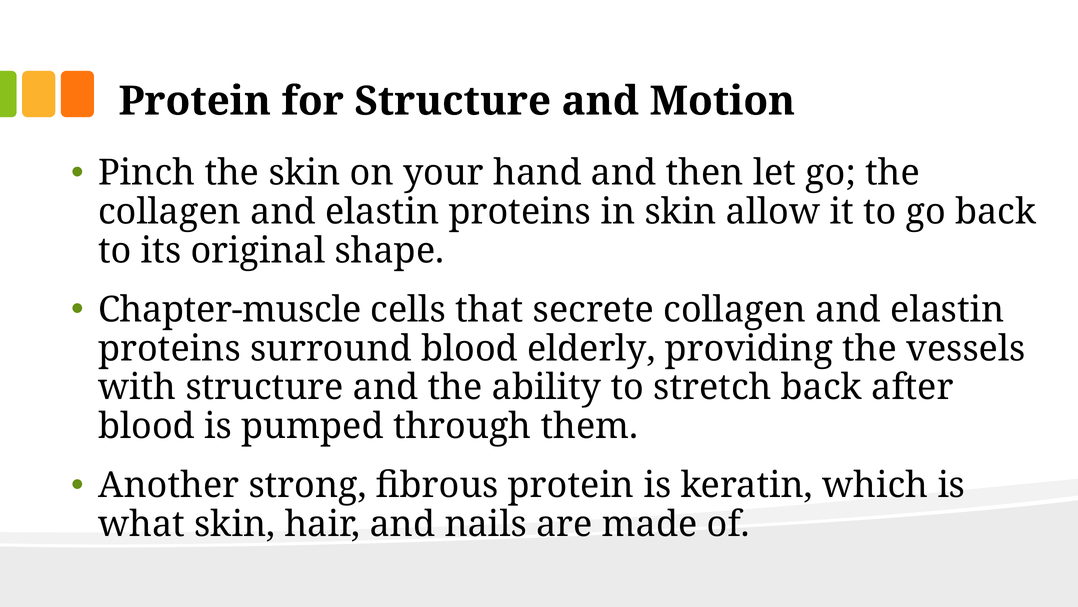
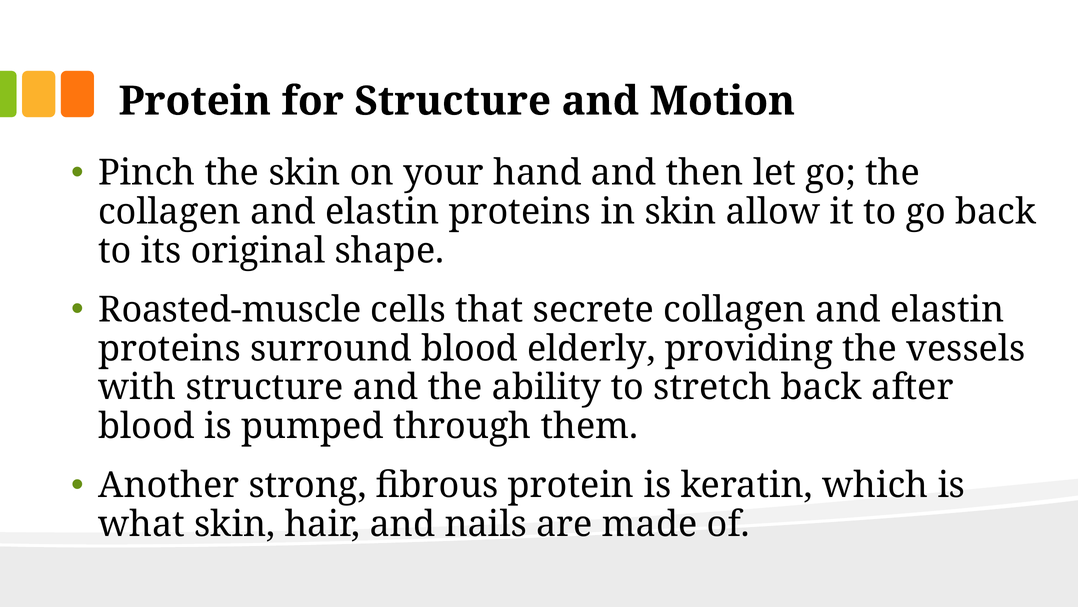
Chapter-muscle: Chapter-muscle -> Roasted-muscle (230, 310)
